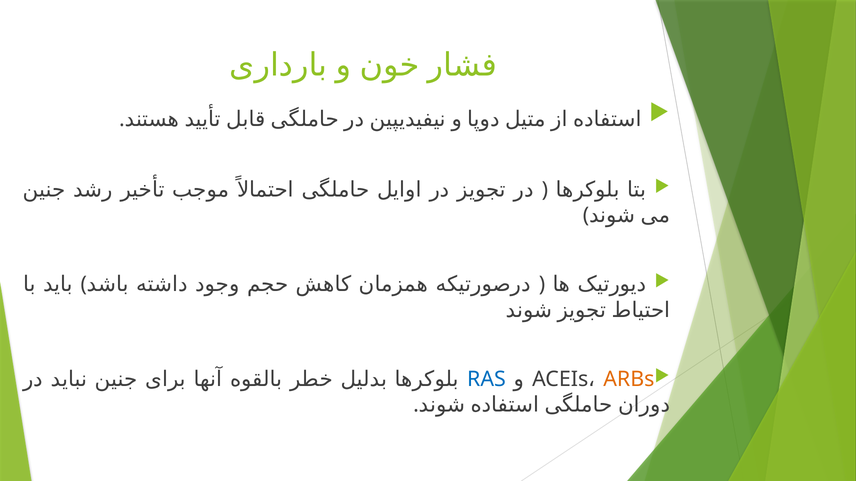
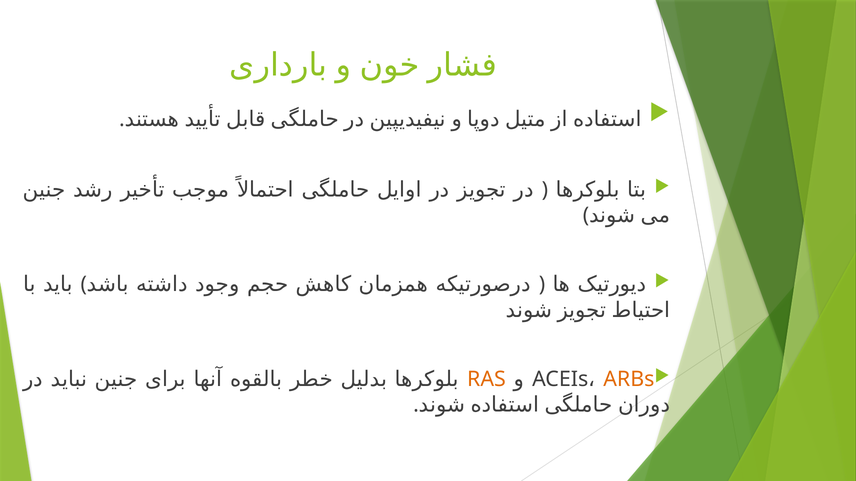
RAS colour: blue -> orange (486, 379)
